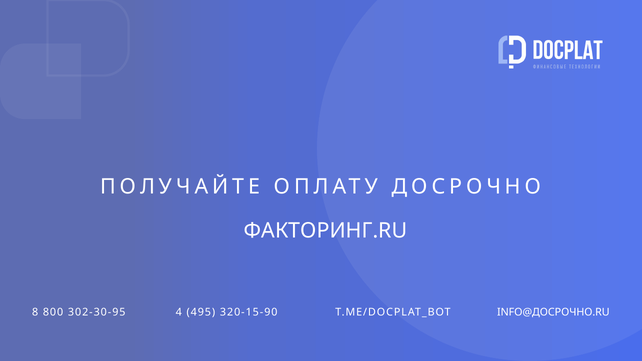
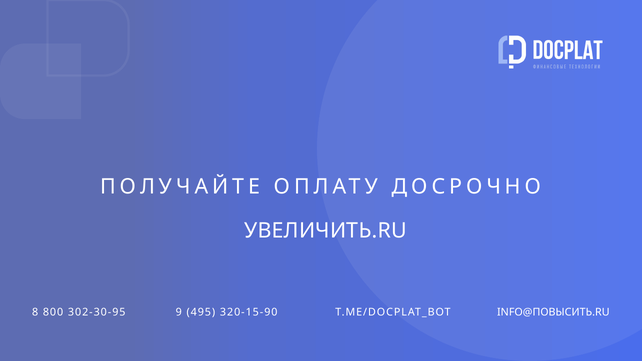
ФАКТОРИНГ.RU: ФАКТОРИНГ.RU -> УВЕЛИЧИТЬ.RU (326, 231)
4: 4 -> 9 (179, 312)
INFO@ДОСРОЧНО.RU: INFO@ДОСРОЧНО.RU -> INFO@ПОВЫСИТЬ.RU (553, 312)
